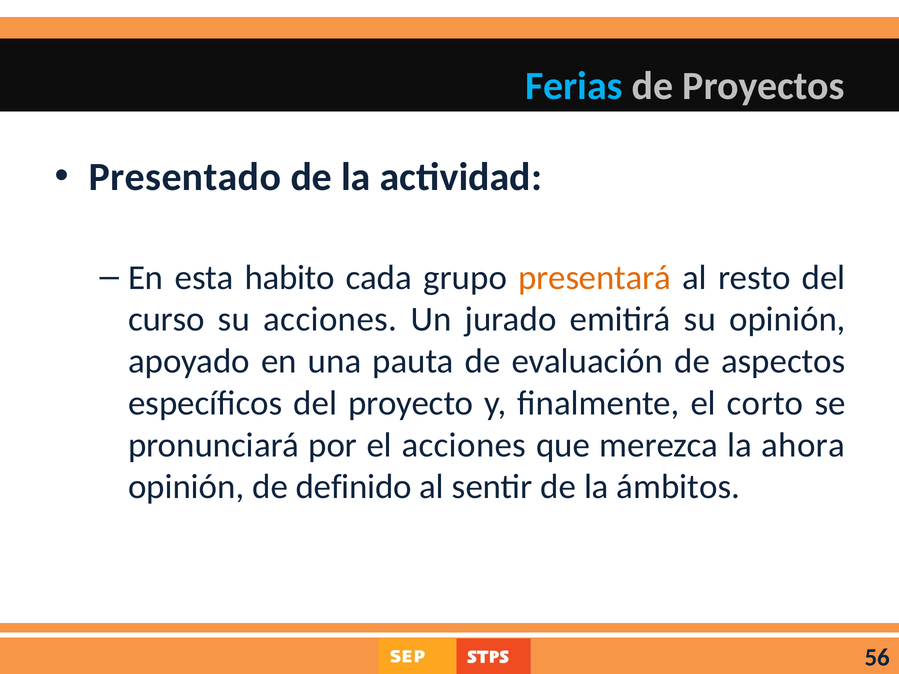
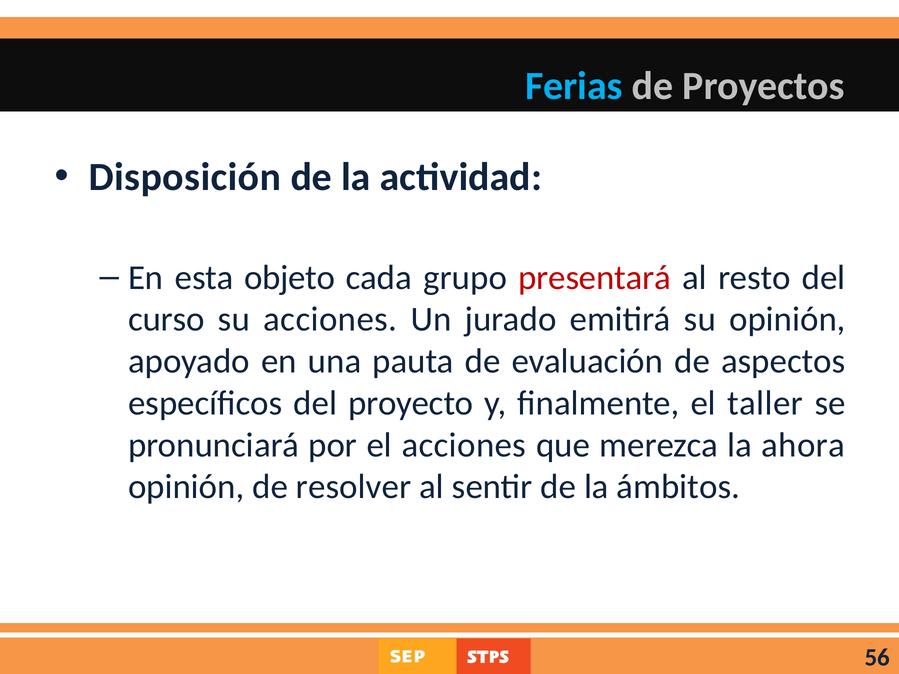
Presentado: Presentado -> Disposición (185, 177)
habito: habito -> objeto (290, 278)
presentará colour: orange -> red (595, 278)
corto: corto -> taller (765, 403)
definido: definido -> resolver (354, 487)
